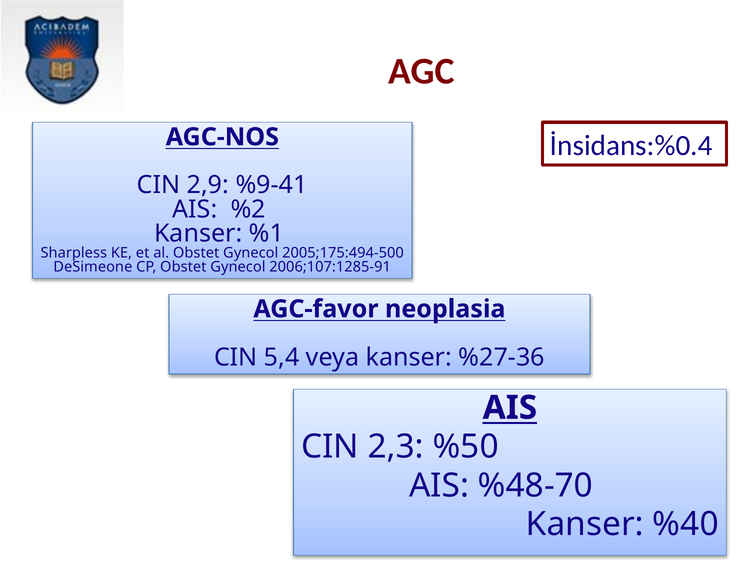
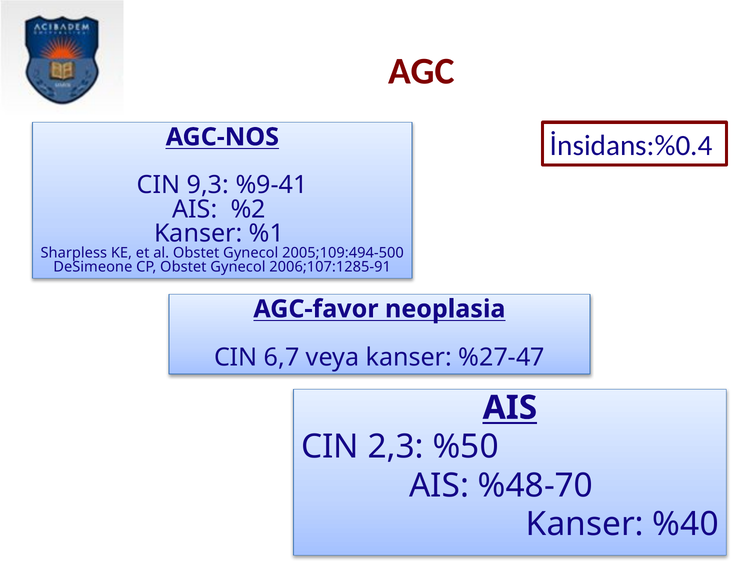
2,9: 2,9 -> 9,3 (208, 185)
2005;175:494-500: 2005;175:494-500 -> 2005;109:494-500 (343, 253)
5,4: 5,4 -> 6,7 (282, 357)
%27-36: %27-36 -> %27-47 (502, 357)
